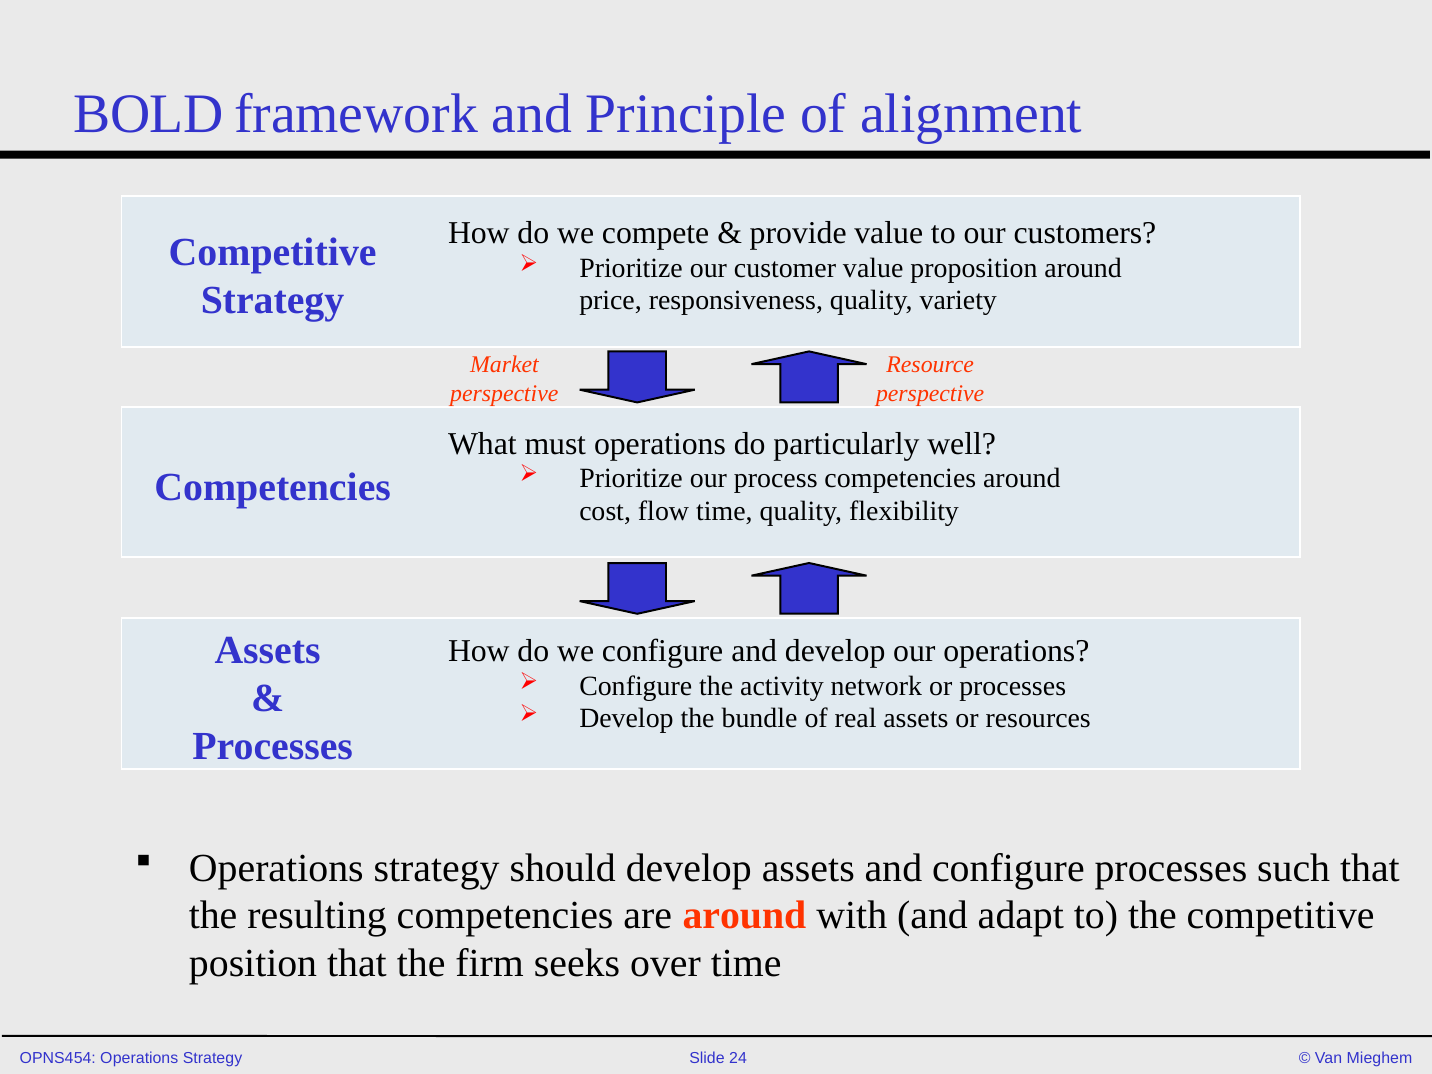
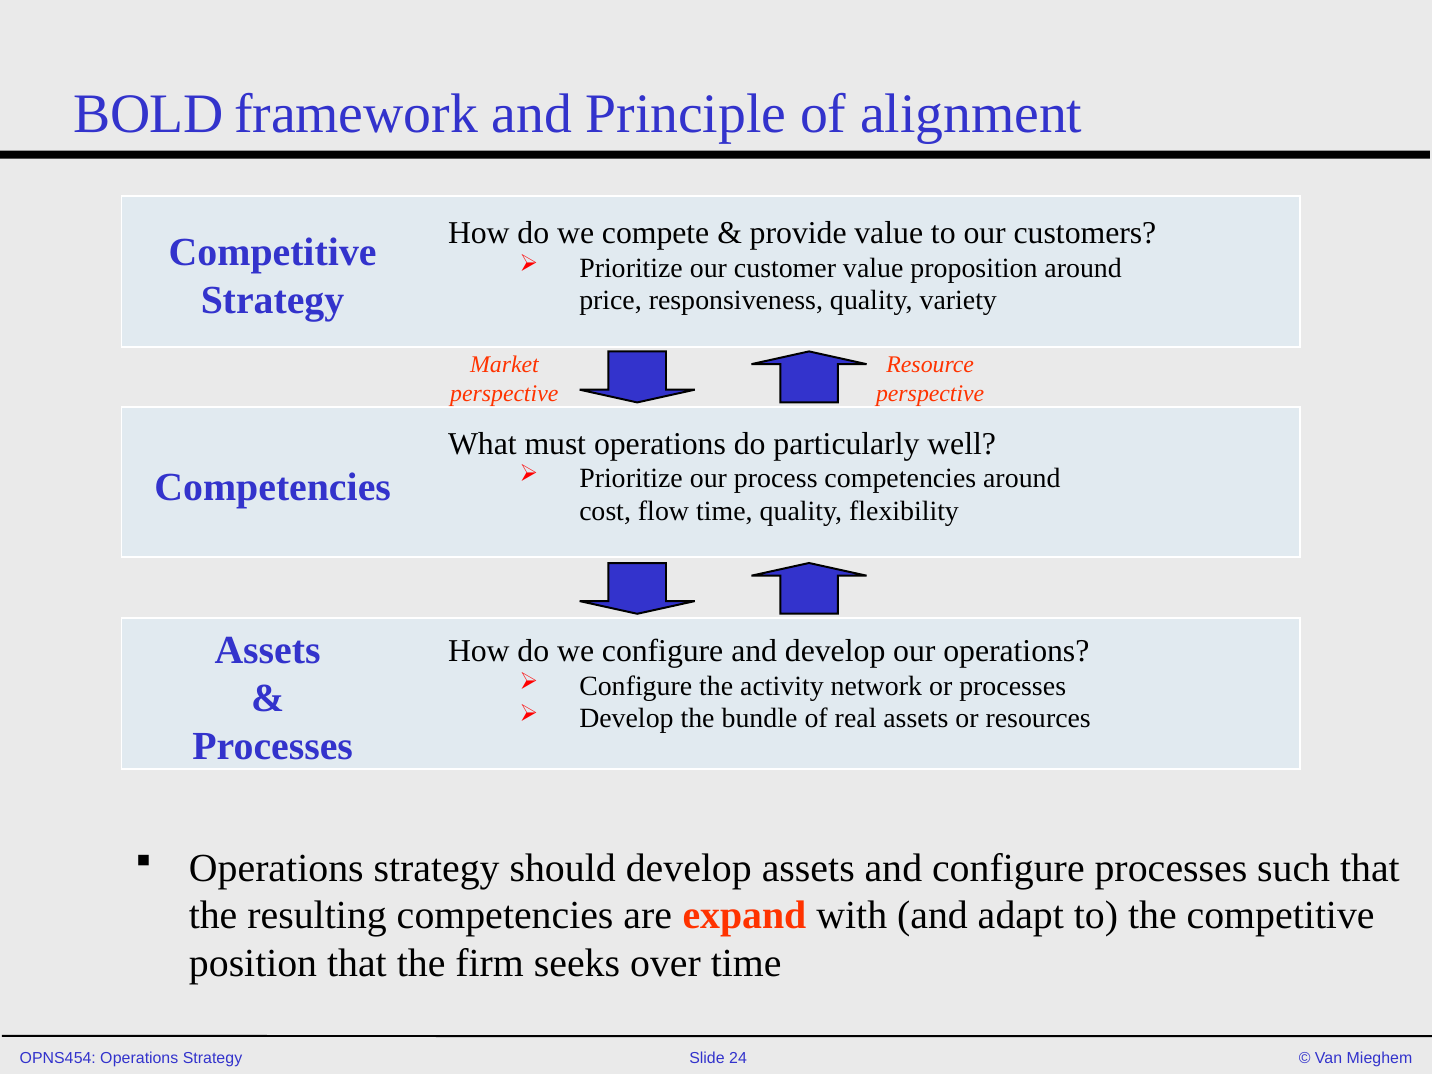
are around: around -> expand (744, 916)
